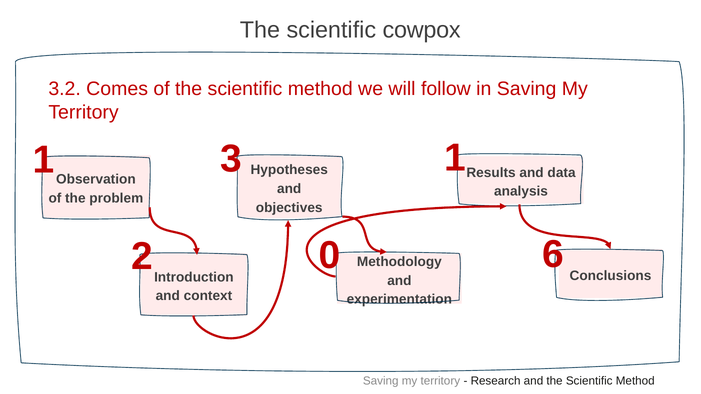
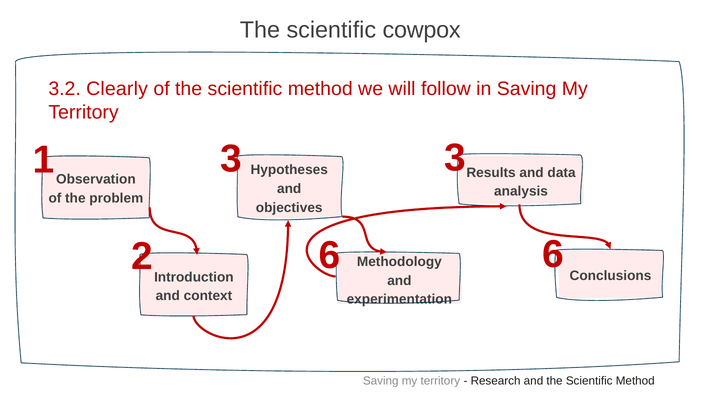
Comes: Comes -> Clearly (117, 89)
3 1: 1 -> 3 (455, 158)
2 0: 0 -> 6 (329, 255)
